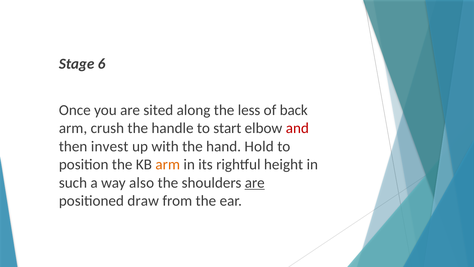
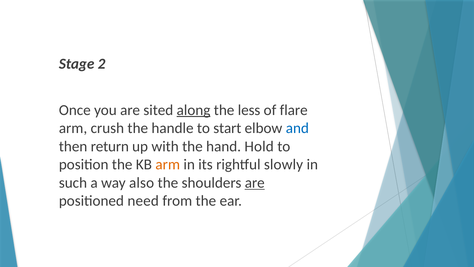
6: 6 -> 2 (102, 64)
along underline: none -> present (194, 110)
back: back -> flare (294, 110)
and colour: red -> blue (297, 128)
invest: invest -> return (110, 146)
height: height -> slowly (283, 164)
draw: draw -> need (143, 201)
